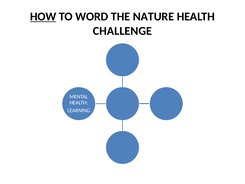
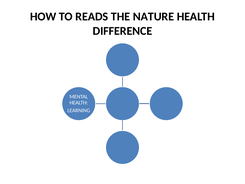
HOW underline: present -> none (43, 17)
WORD: WORD -> READS (92, 17)
CHALLENGE: CHALLENGE -> DIFFERENCE (122, 31)
